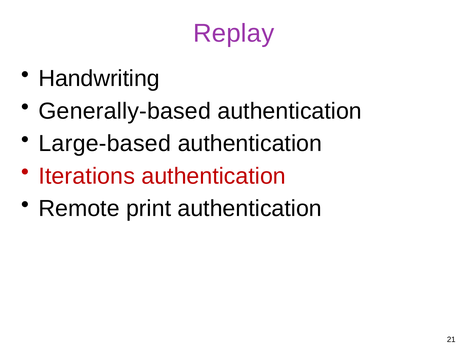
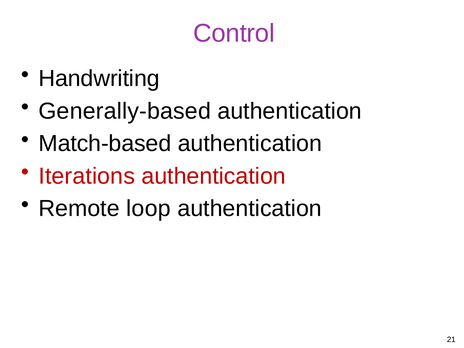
Replay: Replay -> Control (234, 33)
Large-based: Large-based -> Match-based (105, 144)
print: print -> loop (148, 209)
